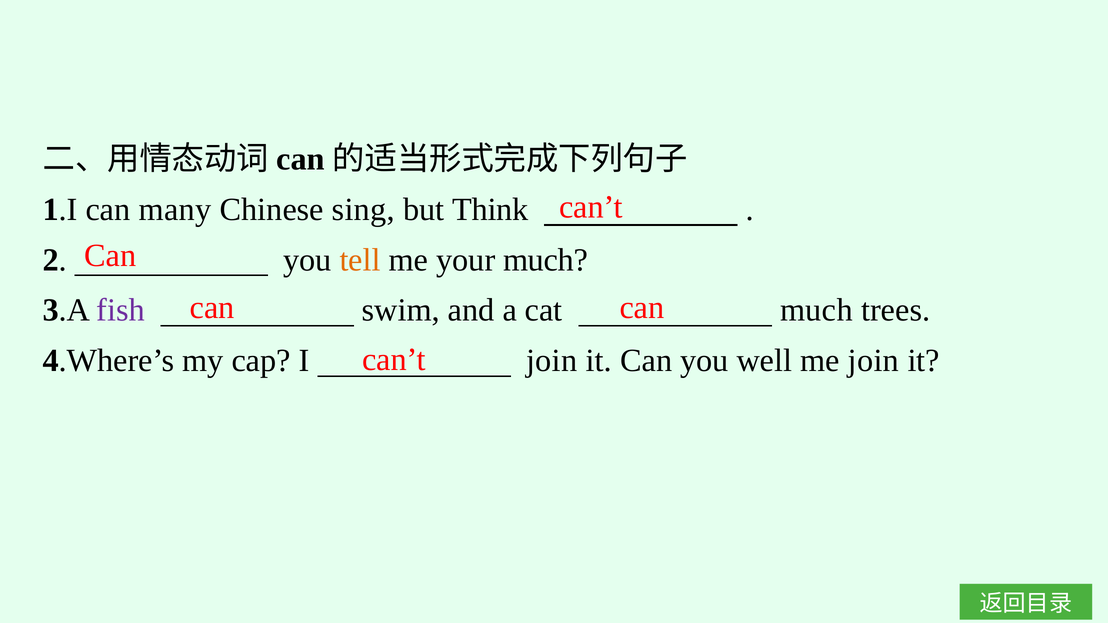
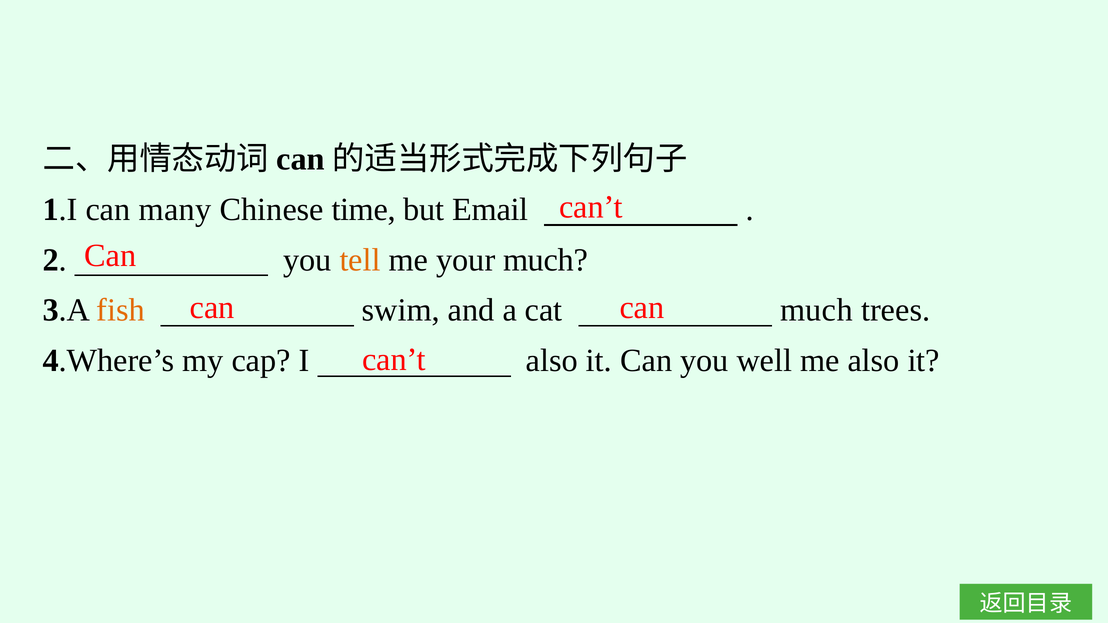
sing: sing -> time (364, 210)
Think: Think -> Email (490, 210)
fish colour: purple -> orange (121, 310)
I join: join -> also (552, 361)
me join: join -> also (874, 361)
